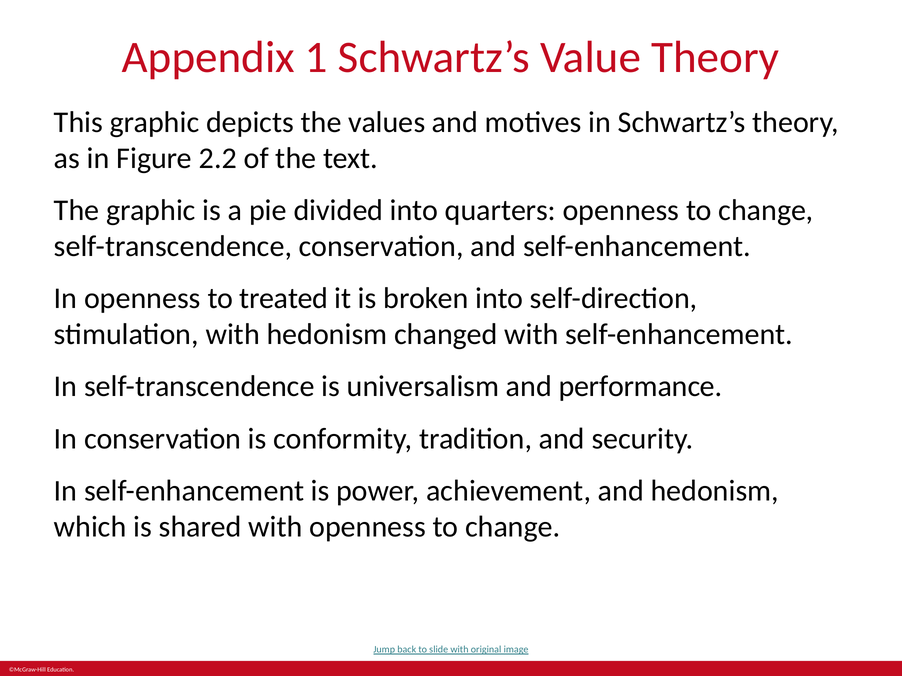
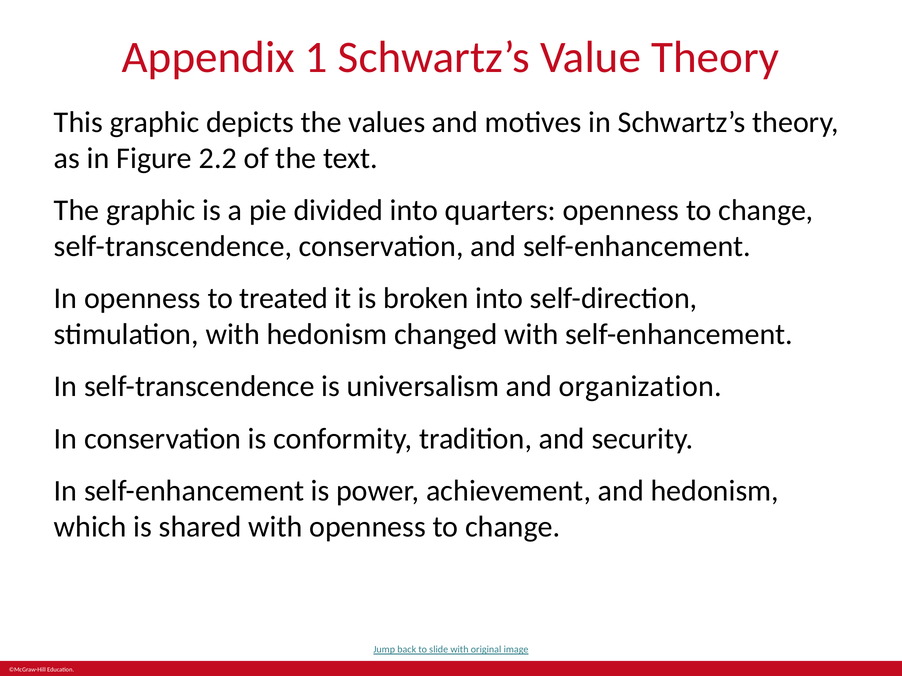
performance: performance -> organization (640, 387)
